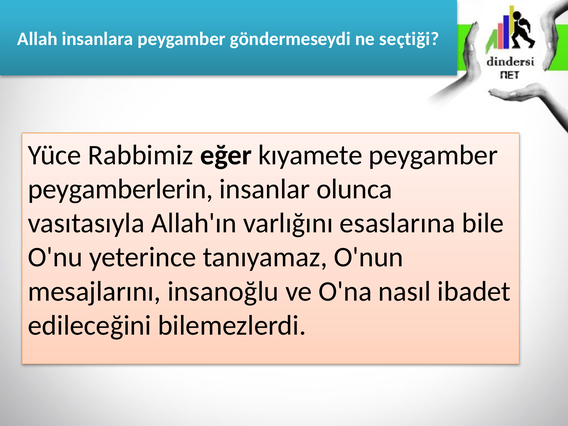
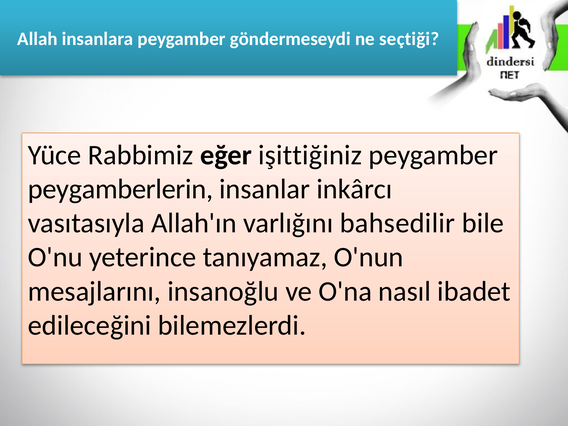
kıyamete: kıyamete -> işittiğiniz (310, 155)
olunca: olunca -> inkârcı (354, 189)
esaslarına: esaslarına -> bahsedilir (397, 223)
